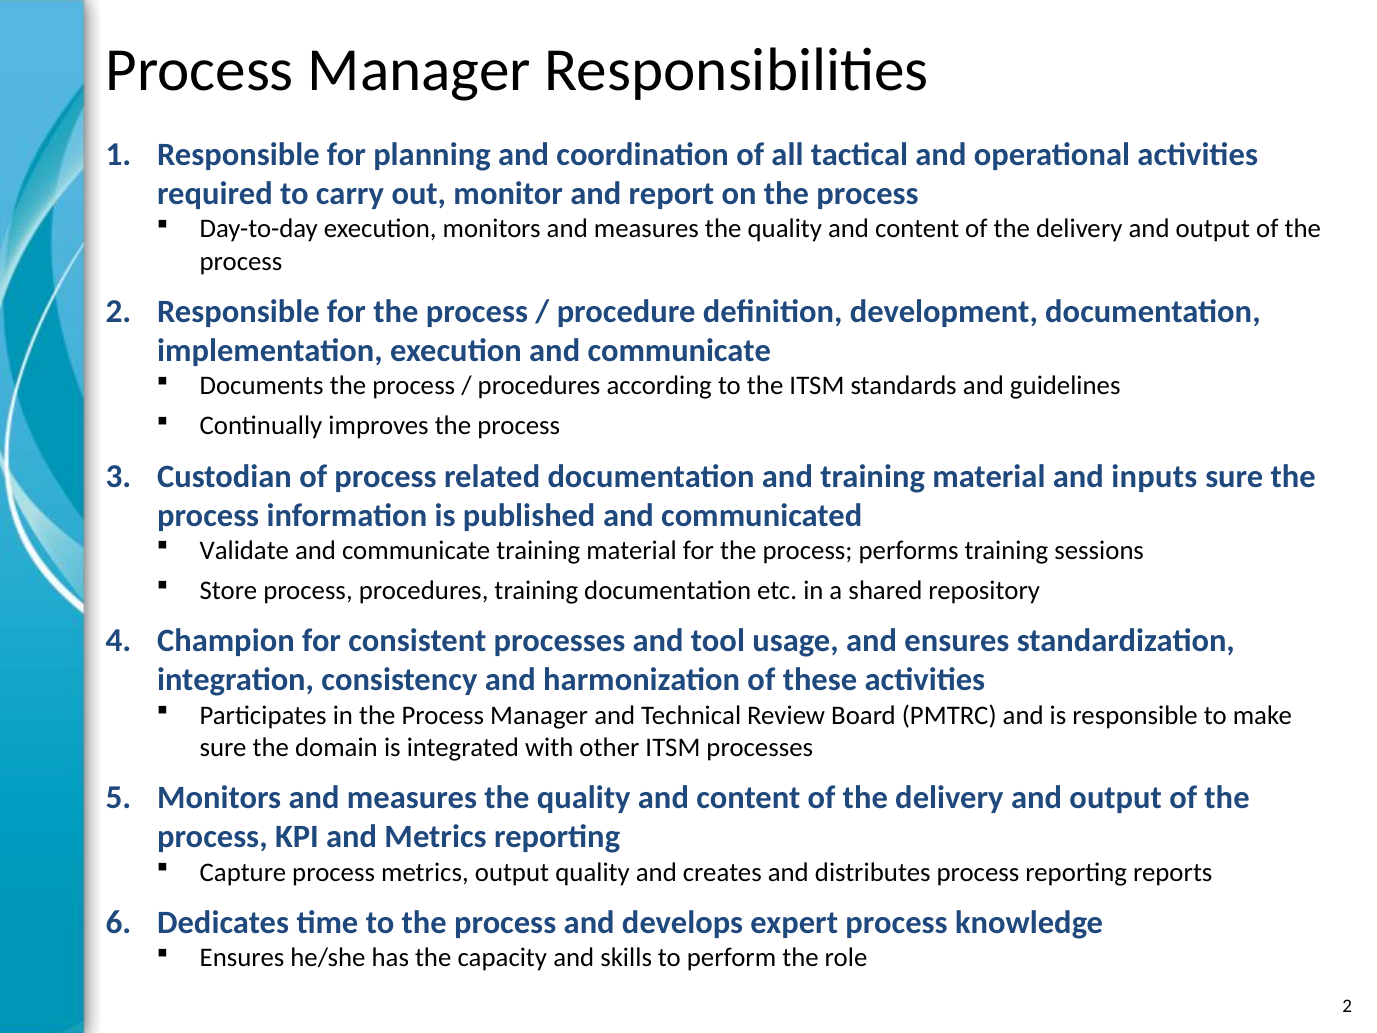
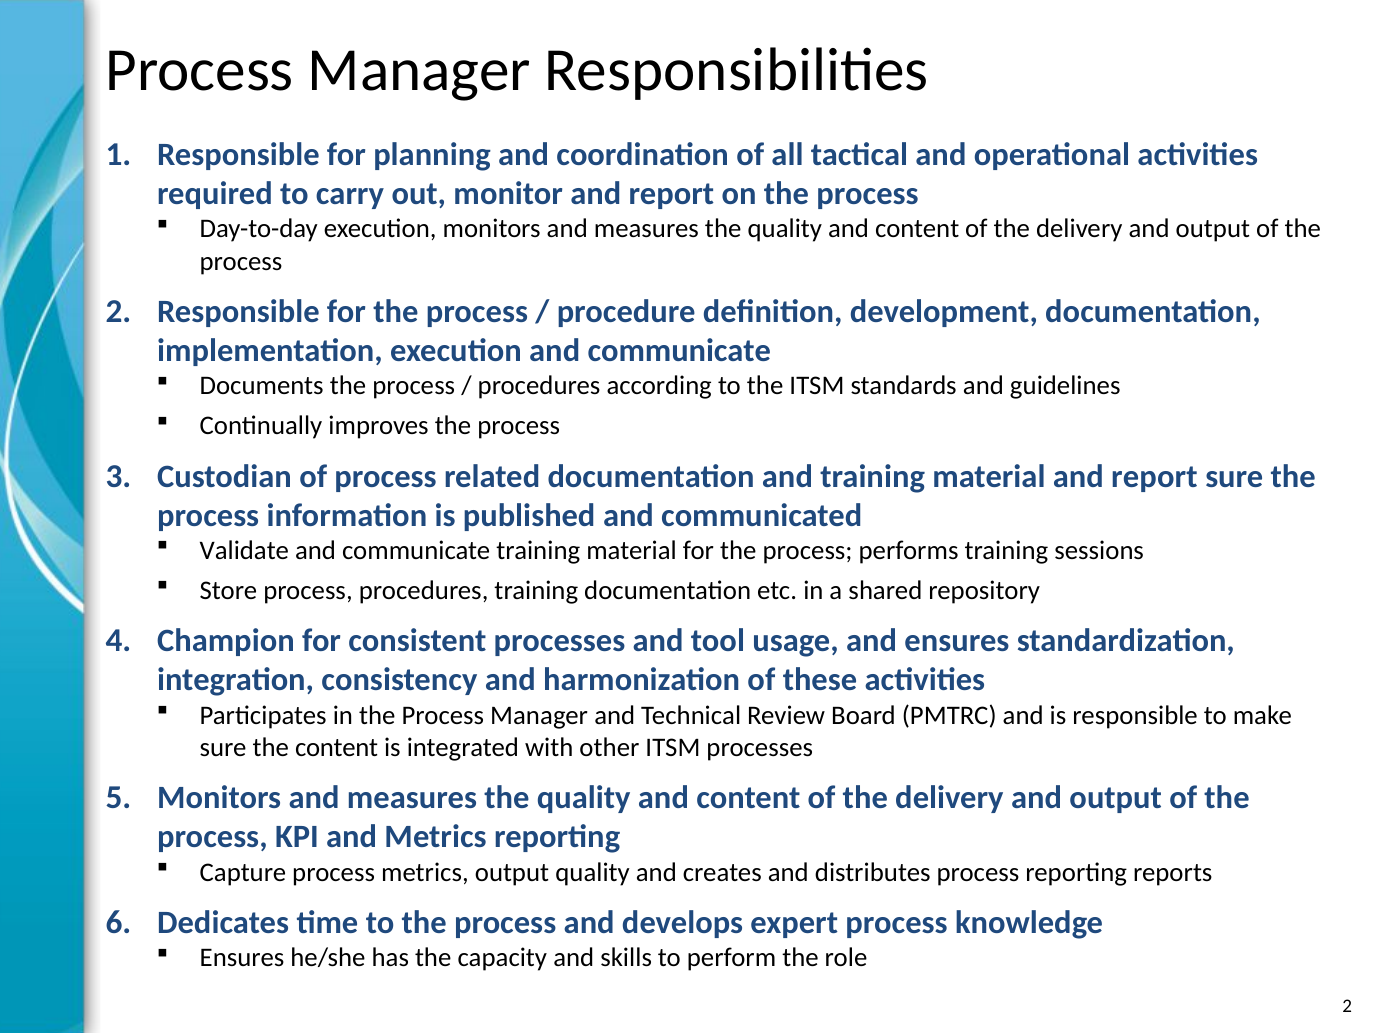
material and inputs: inputs -> report (1154, 476)
the domain: domain -> content (337, 747)
